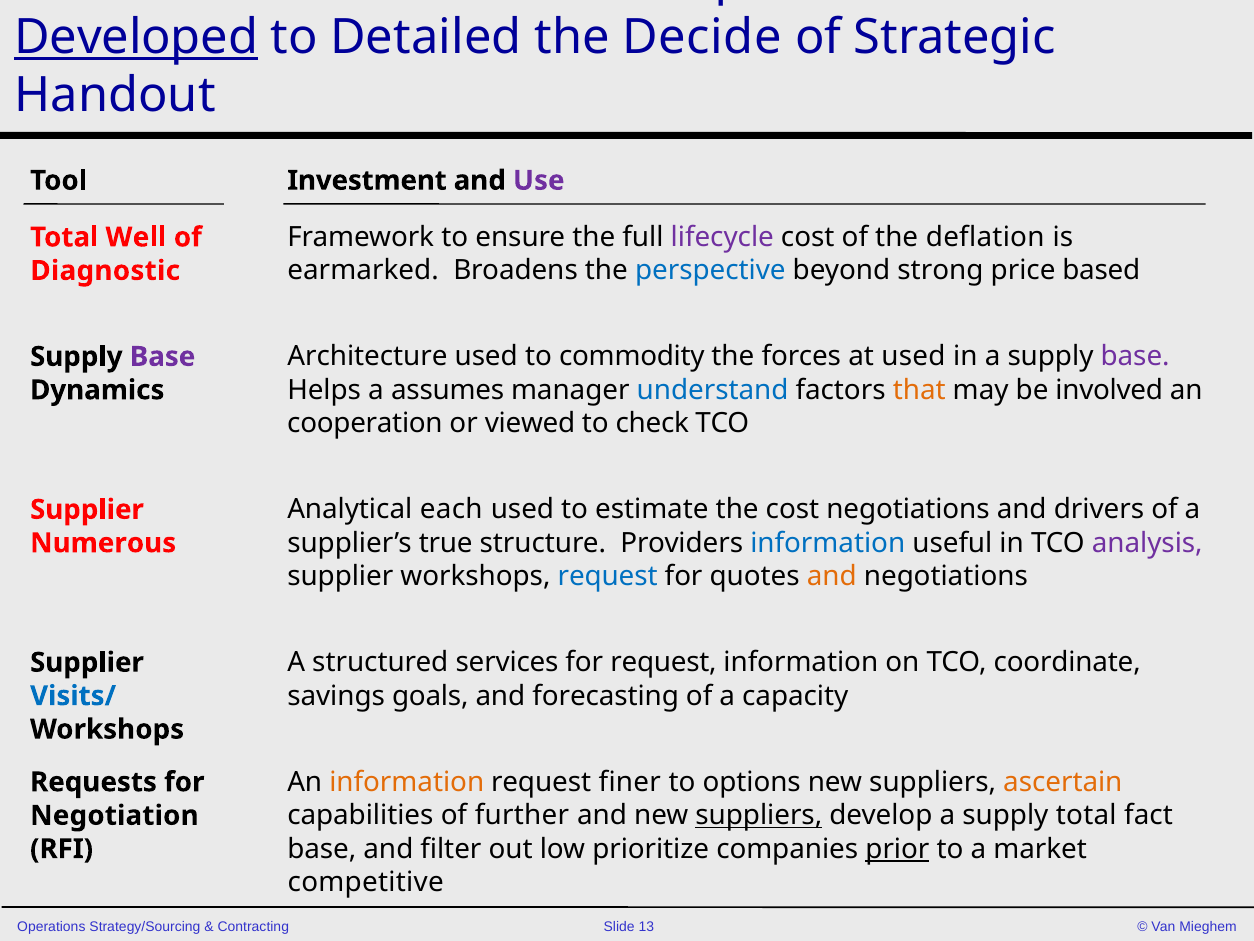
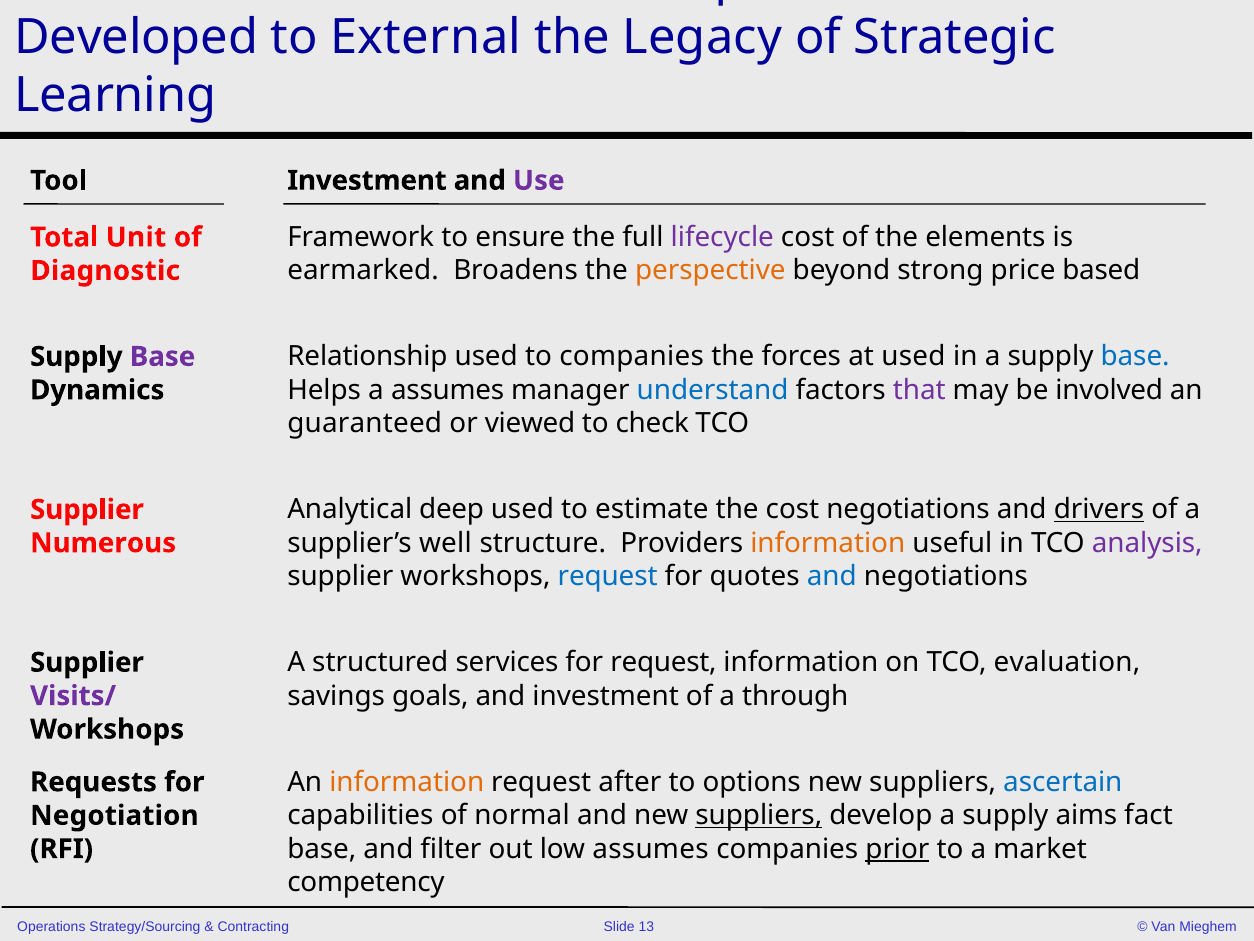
Developed underline: present -> none (136, 37)
Detailed: Detailed -> External (426, 37)
Decide: Decide -> Legacy (702, 37)
Handout: Handout -> Learning (115, 96)
deflation: deflation -> elements (985, 237)
Well: Well -> Unit (136, 237)
perspective colour: blue -> orange (710, 271)
Architecture: Architecture -> Relationship (367, 357)
to commodity: commodity -> companies (632, 357)
base colour: purple -> blue (1135, 357)
that colour: orange -> purple (919, 390)
cooperation: cooperation -> guaranteed (365, 423)
each: each -> deep (452, 509)
drivers underline: none -> present (1099, 509)
true: true -> well (445, 543)
information colour: blue -> orange (828, 543)
and colour: orange -> blue (832, 576)
coordinate: coordinate -> evaluation (1067, 662)
and forecasting: forecasting -> investment (606, 696)
capacity: capacity -> through (795, 696)
Visits/ colour: blue -> purple (73, 696)
finer: finer -> after (630, 782)
ascertain colour: orange -> blue (1063, 782)
further: further -> normal (522, 815)
supply total: total -> aims (1086, 815)
low prioritize: prioritize -> assumes (651, 849)
competitive: competitive -> competency (366, 882)
